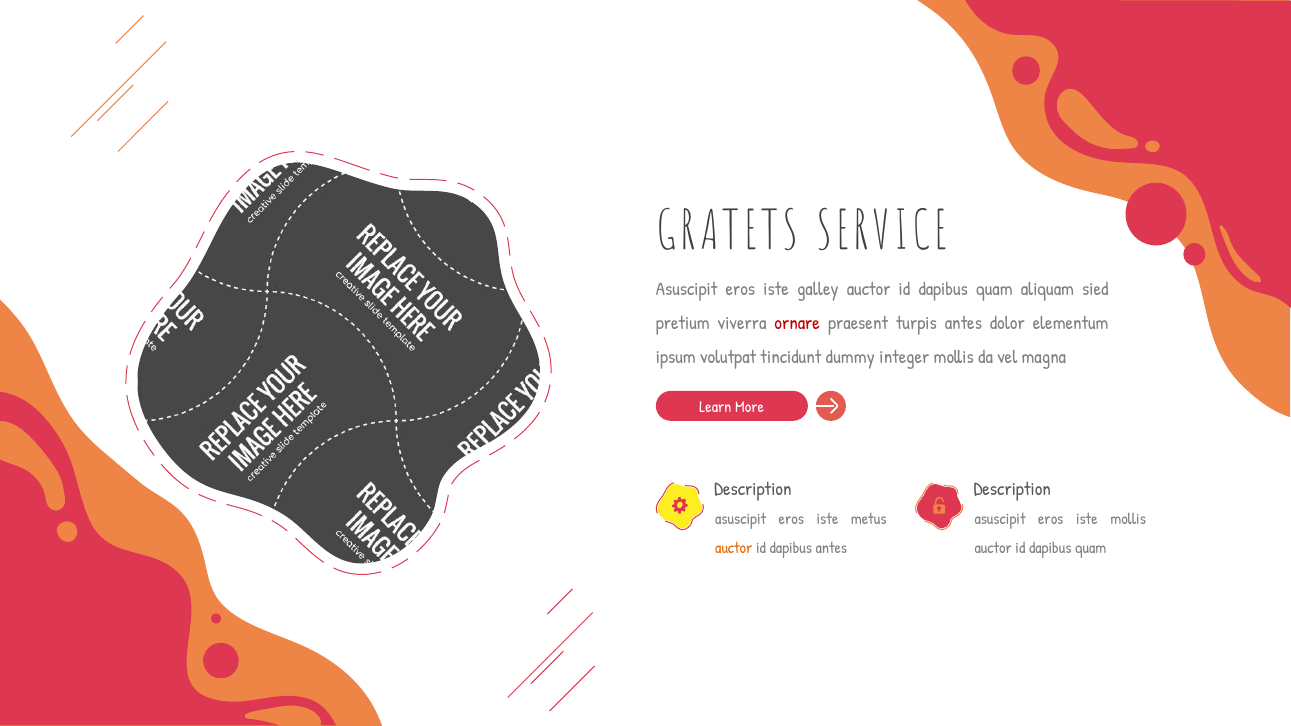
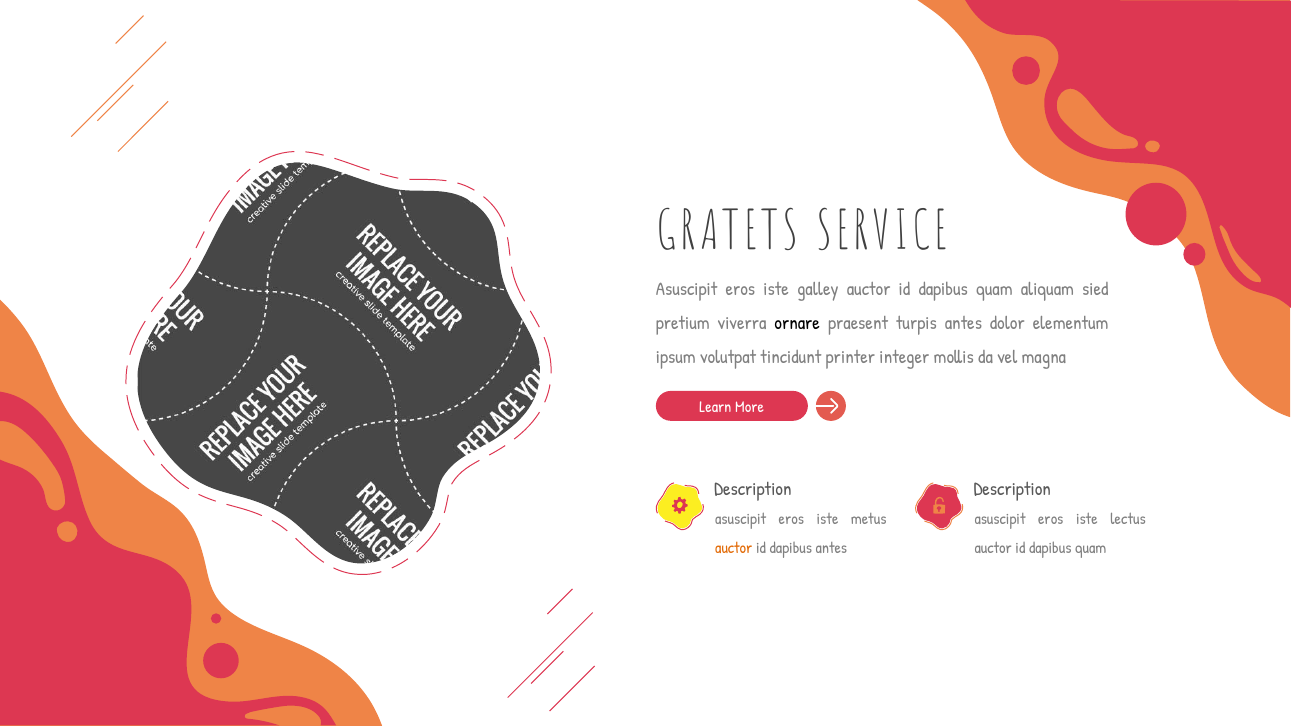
ornare colour: red -> black (797, 323)
dummy: dummy -> printer (850, 357)
iste mollis: mollis -> lectus (1128, 519)
